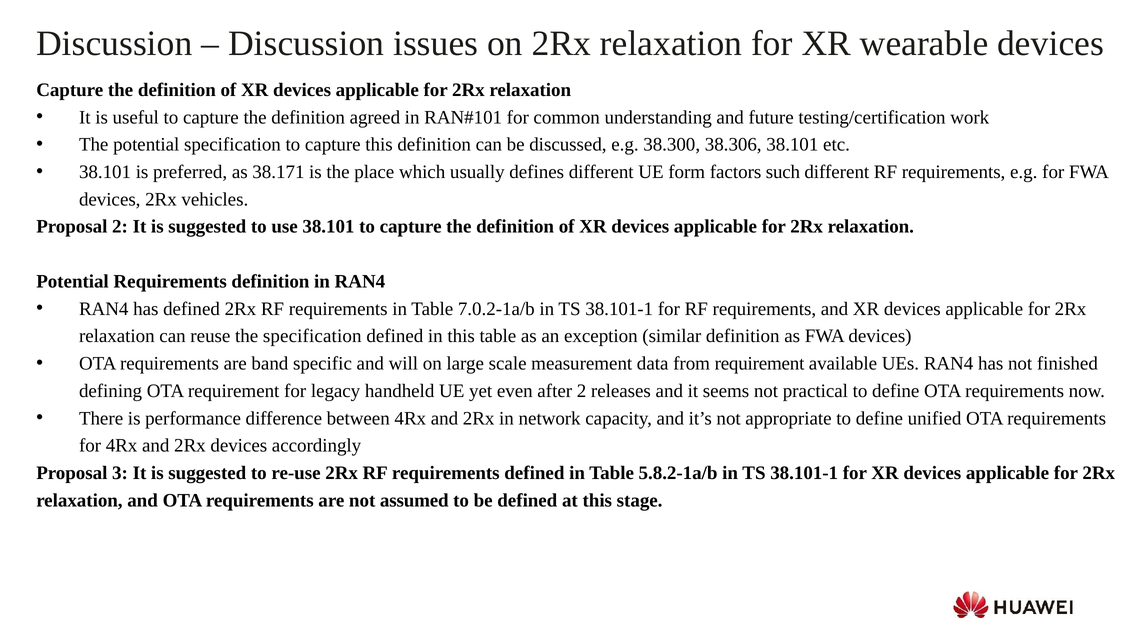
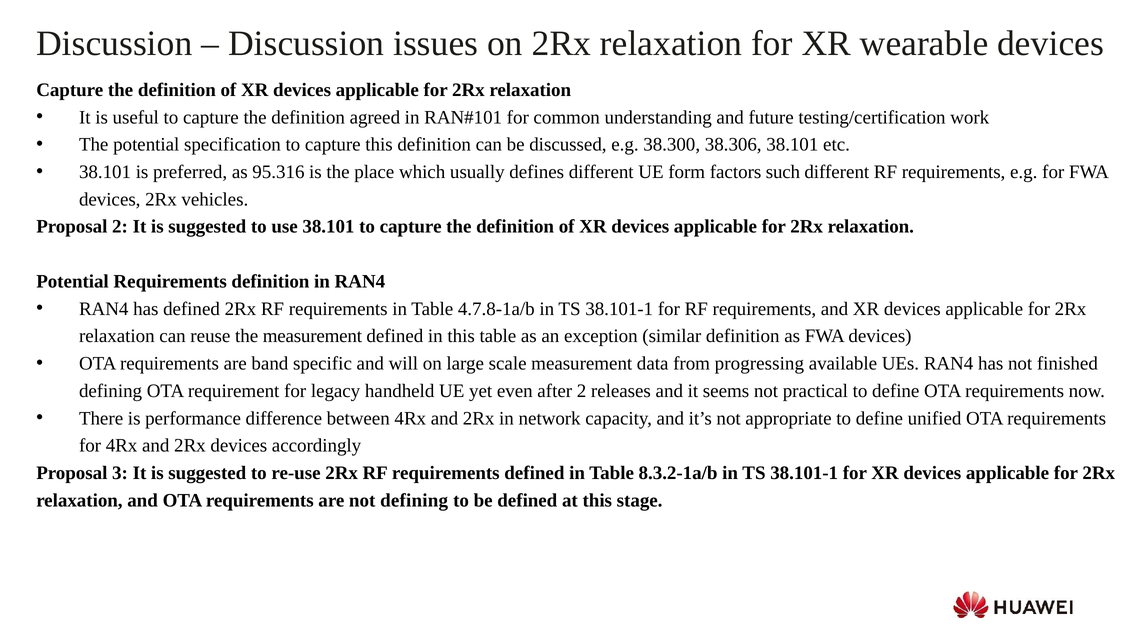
38.171: 38.171 -> 95.316 (278, 172)
7.0.2-1a/b: 7.0.2-1a/b -> 4.7.8-1a/b (496, 309)
the specification: specification -> measurement (312, 336)
from requirement: requirement -> progressing (759, 363)
5.8.2-1a/b: 5.8.2-1a/b -> 8.3.2-1a/b (678, 473)
not assumed: assumed -> defining (414, 500)
